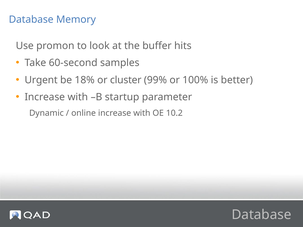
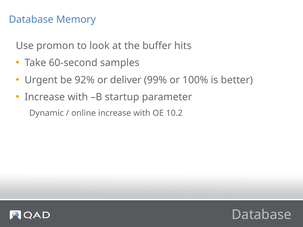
18%: 18% -> 92% (85, 80)
cluster: cluster -> deliver (126, 80)
